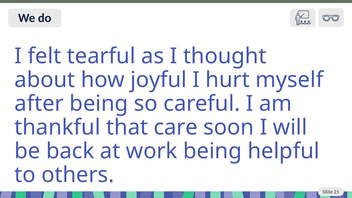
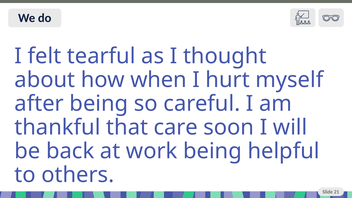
joyful: joyful -> when (159, 80)
